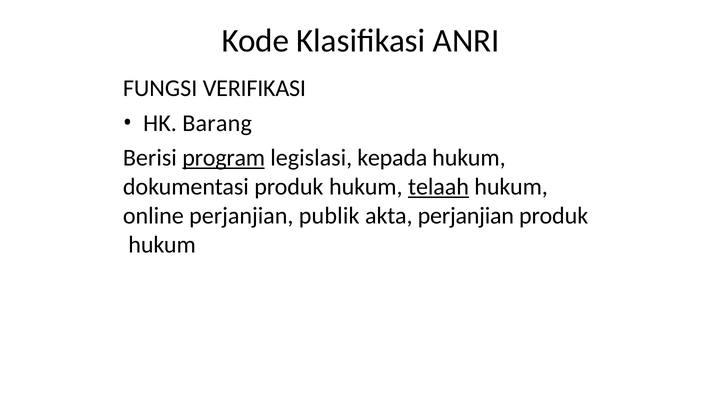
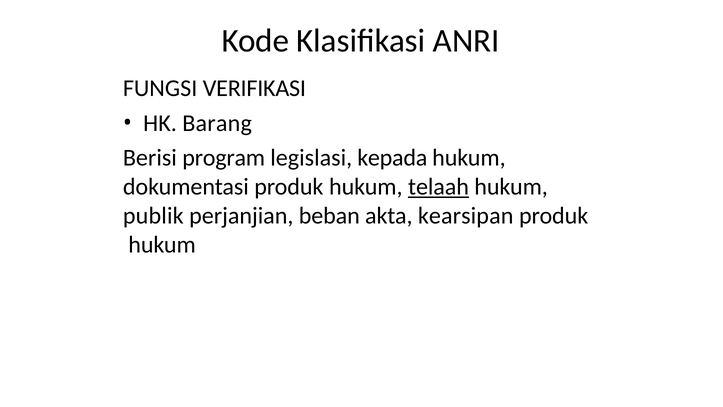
program underline: present -> none (224, 158)
online: online -> publik (153, 216)
publik: publik -> beban (329, 216)
akta perjanjian: perjanjian -> kearsipan (466, 216)
